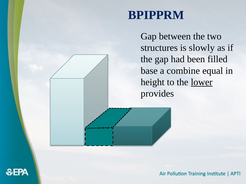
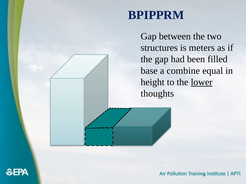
slowly: slowly -> meters (202, 48)
provides: provides -> thoughts (157, 94)
